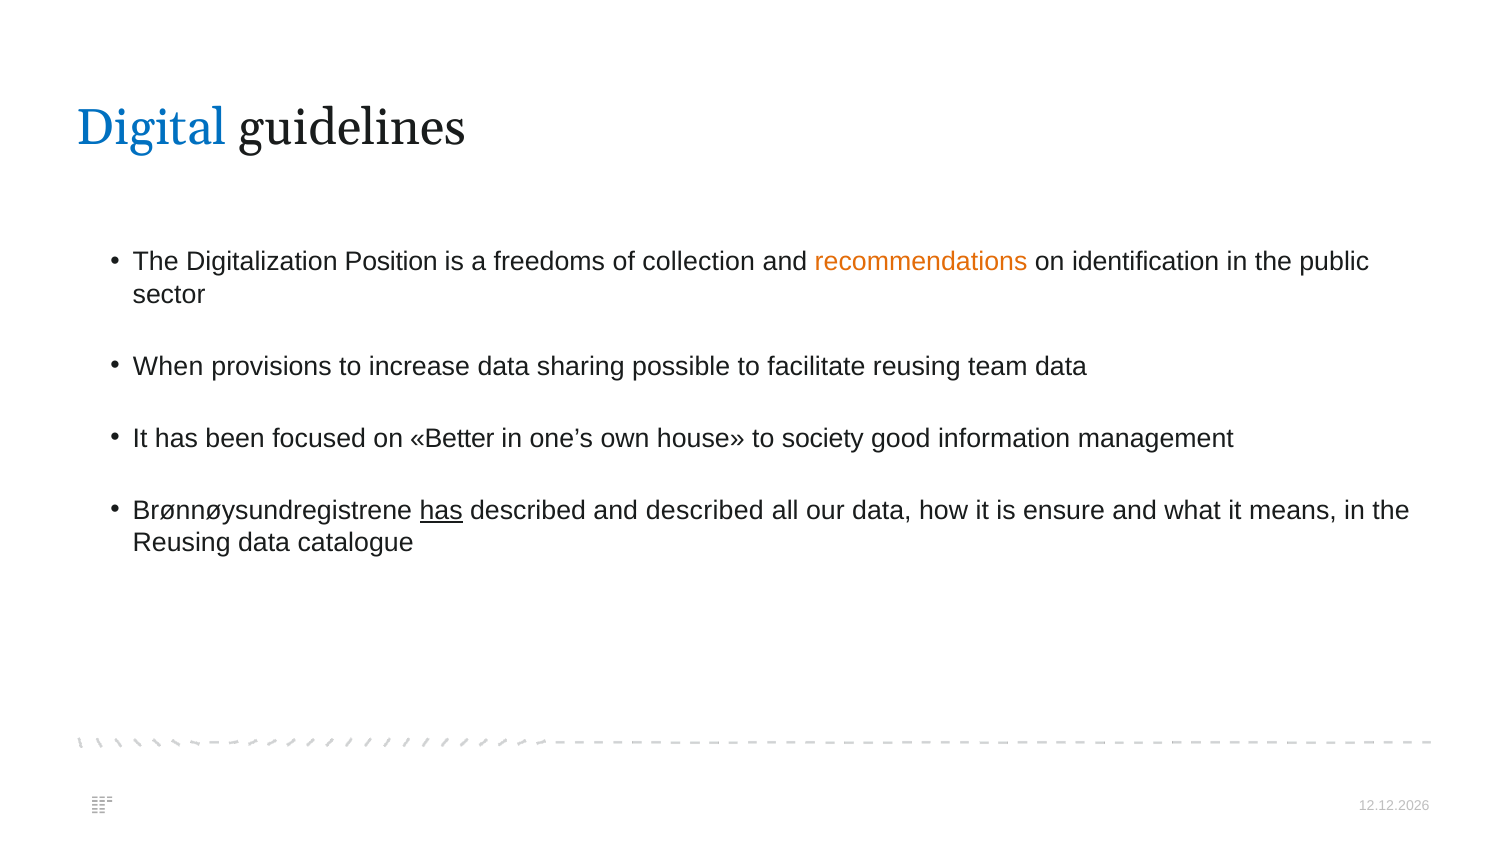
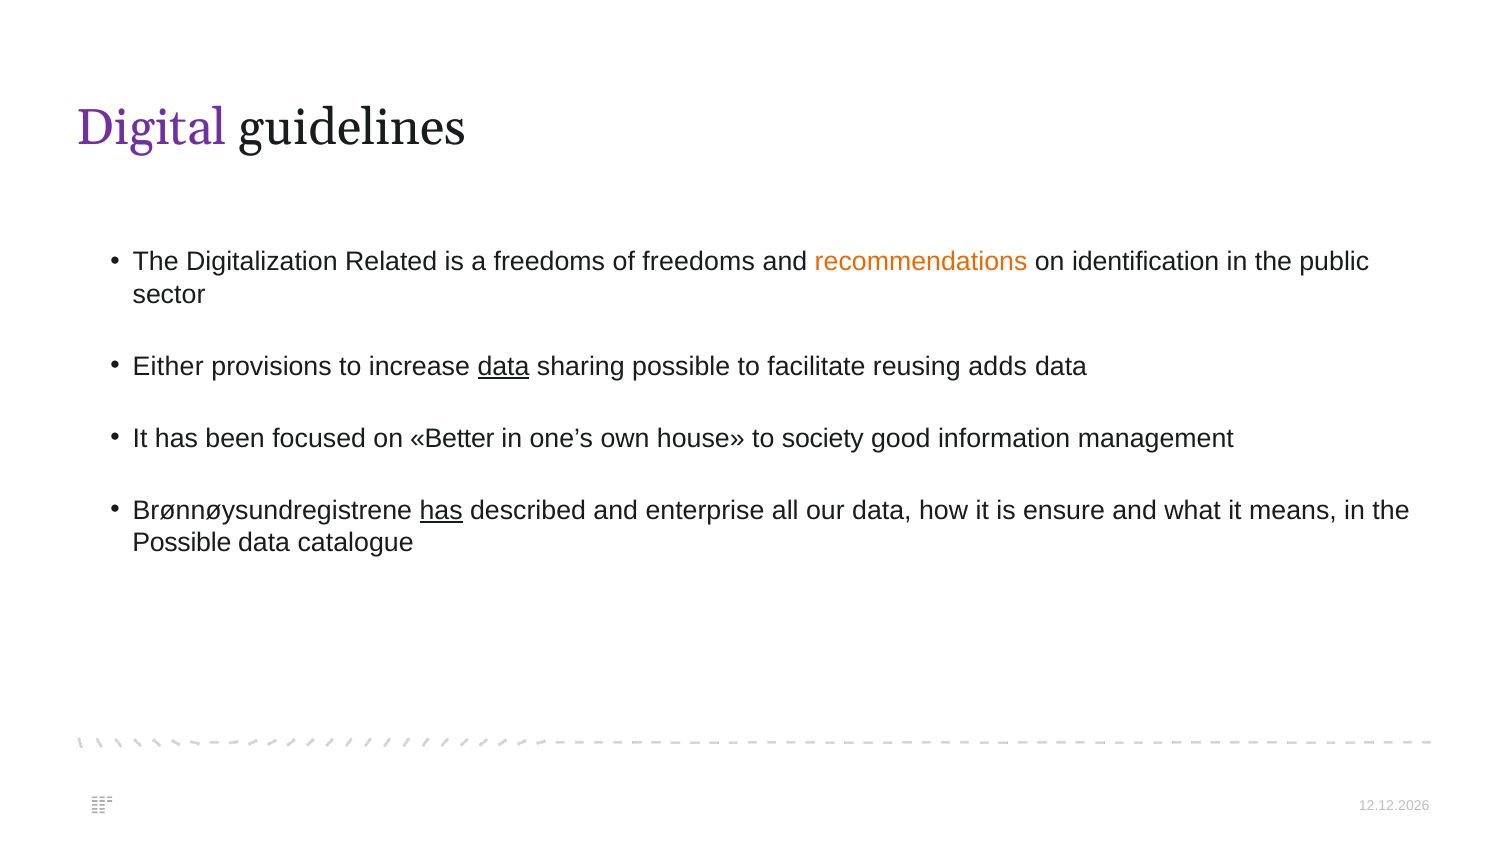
Digital colour: blue -> purple (152, 128)
Position: Position -> Related (391, 262)
of collection: collection -> freedoms (699, 262)
When: When -> Either (168, 366)
data underline: none -> present (504, 366)
team: team -> adds (998, 366)
and described: described -> enterprise (705, 510)
Reusing: Reusing -> Possible (182, 542)
